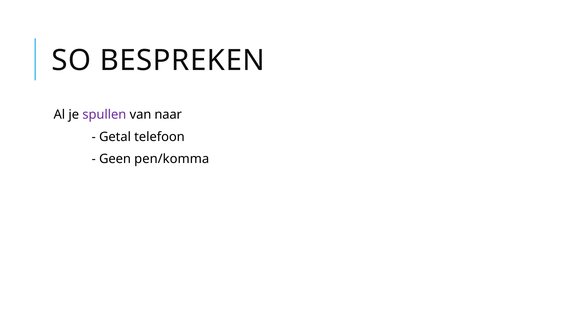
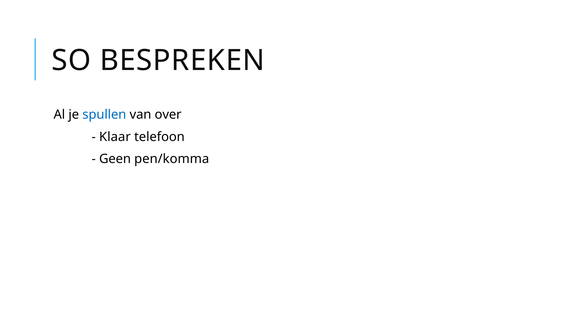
spullen colour: purple -> blue (104, 115)
naar: naar -> over (168, 115)
Getal: Getal -> Klaar (115, 137)
